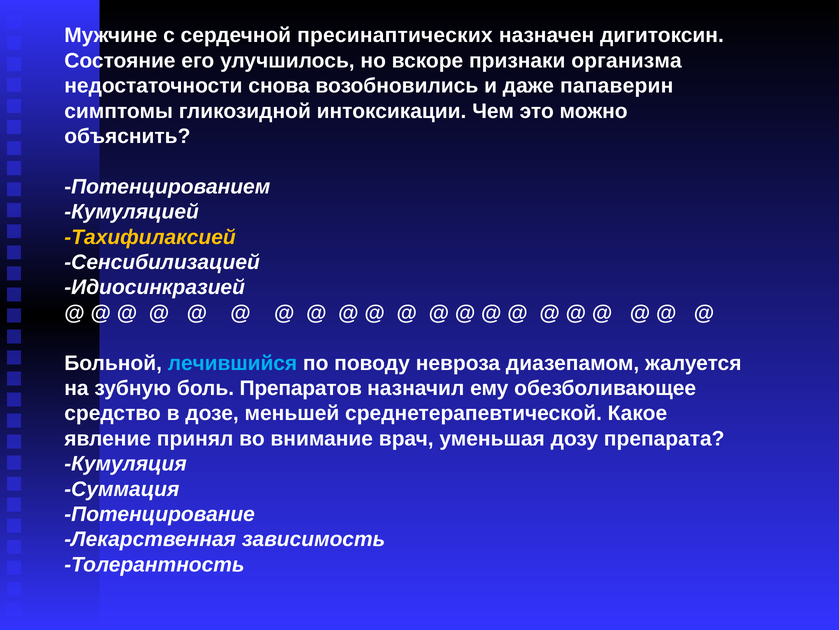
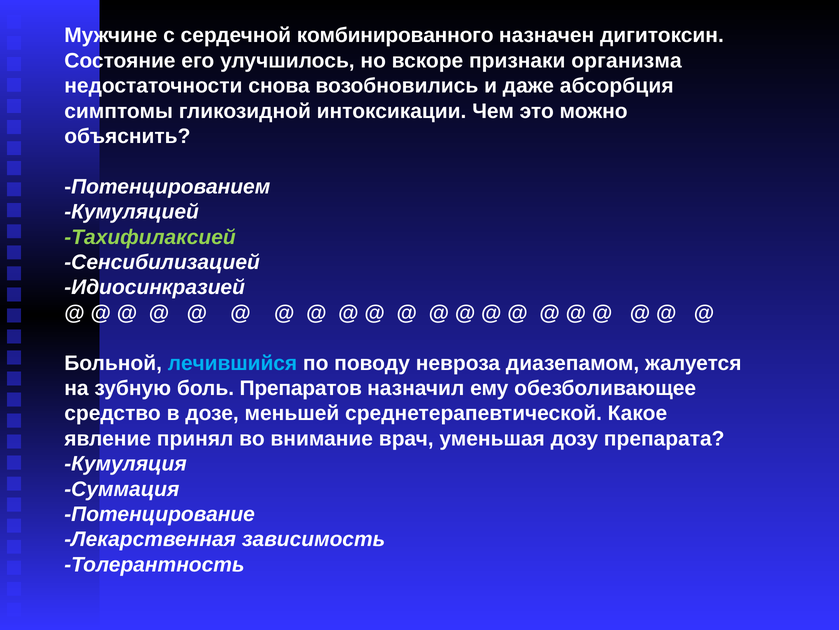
пресинаптических: пресинаптических -> комбинированного (395, 35)
папаверин: папаверин -> абсорбция (617, 86)
Тахифилаксией colour: yellow -> light green (150, 237)
